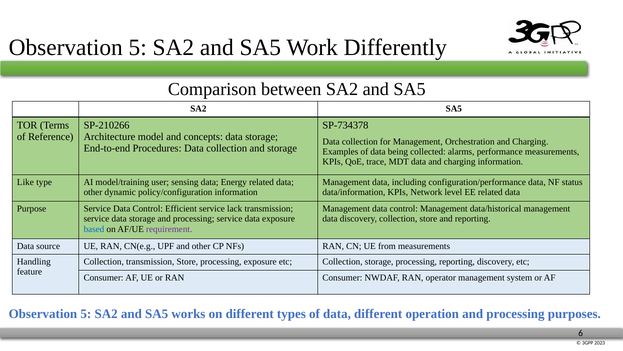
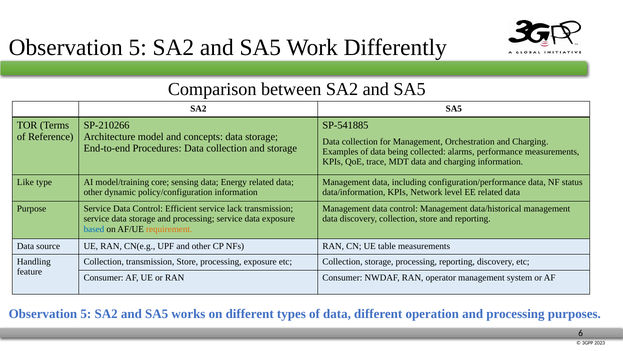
SP-734378: SP-734378 -> SP-541885 (345, 125)
user: user -> core (160, 182)
requirement colour: purple -> orange (169, 229)
from: from -> table (387, 246)
